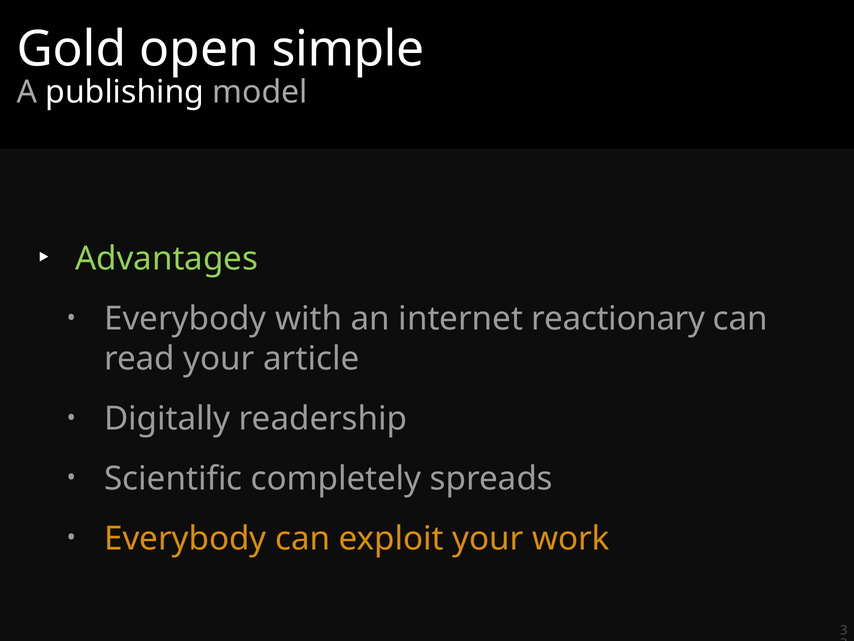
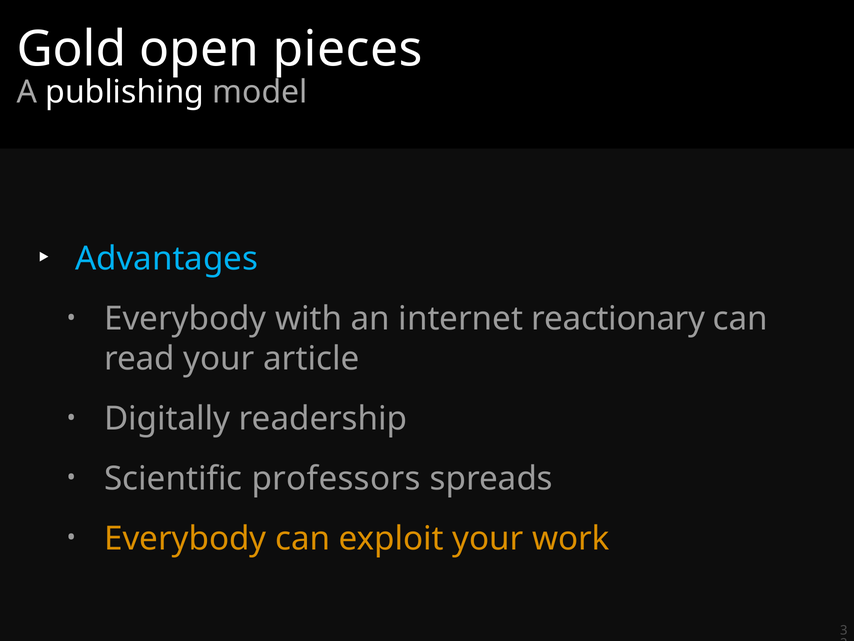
simple: simple -> pieces (348, 49)
Advantages colour: light green -> light blue (167, 259)
completely: completely -> professors (336, 478)
